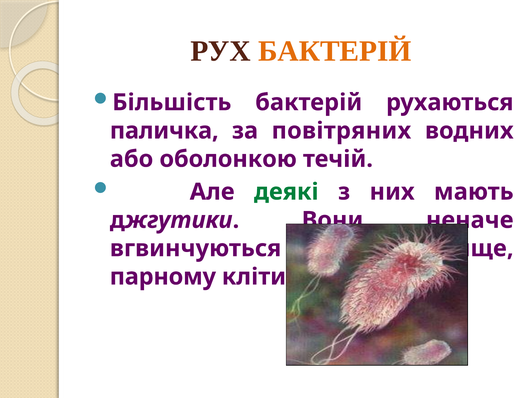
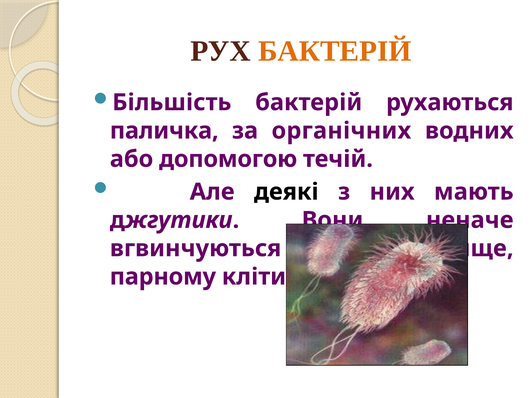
повітряних: повітряних -> органічних (341, 131)
оболонкою: оболонкою -> допомогою (228, 159)
деякі colour: green -> black (286, 192)
